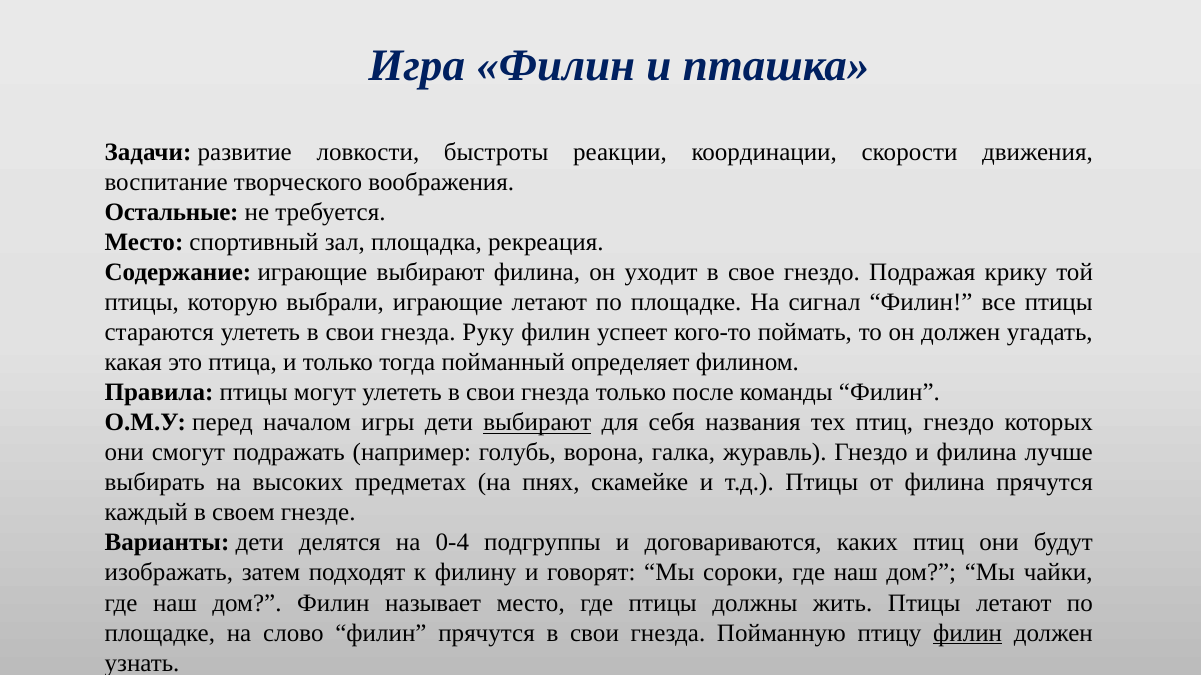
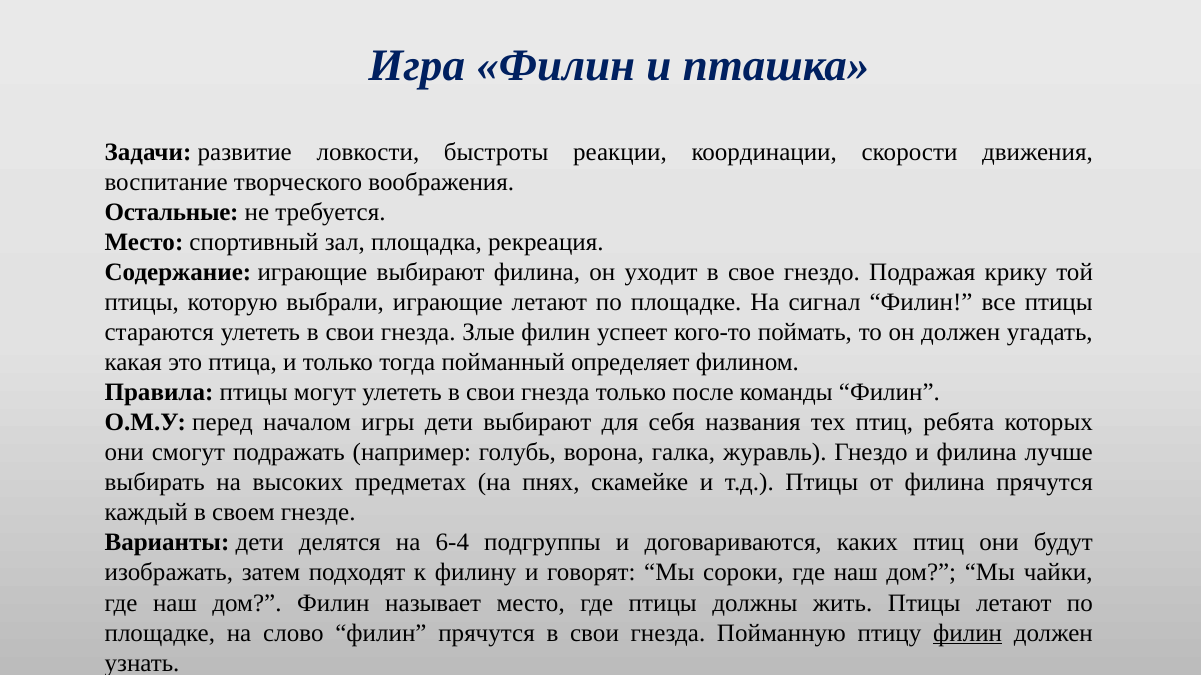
Руку: Руку -> Злые (489, 333)
выбирают underline: present -> none (537, 423)
птиц гнездо: гнездо -> ребята (959, 423)
0-4: 0-4 -> 6-4 (452, 543)
